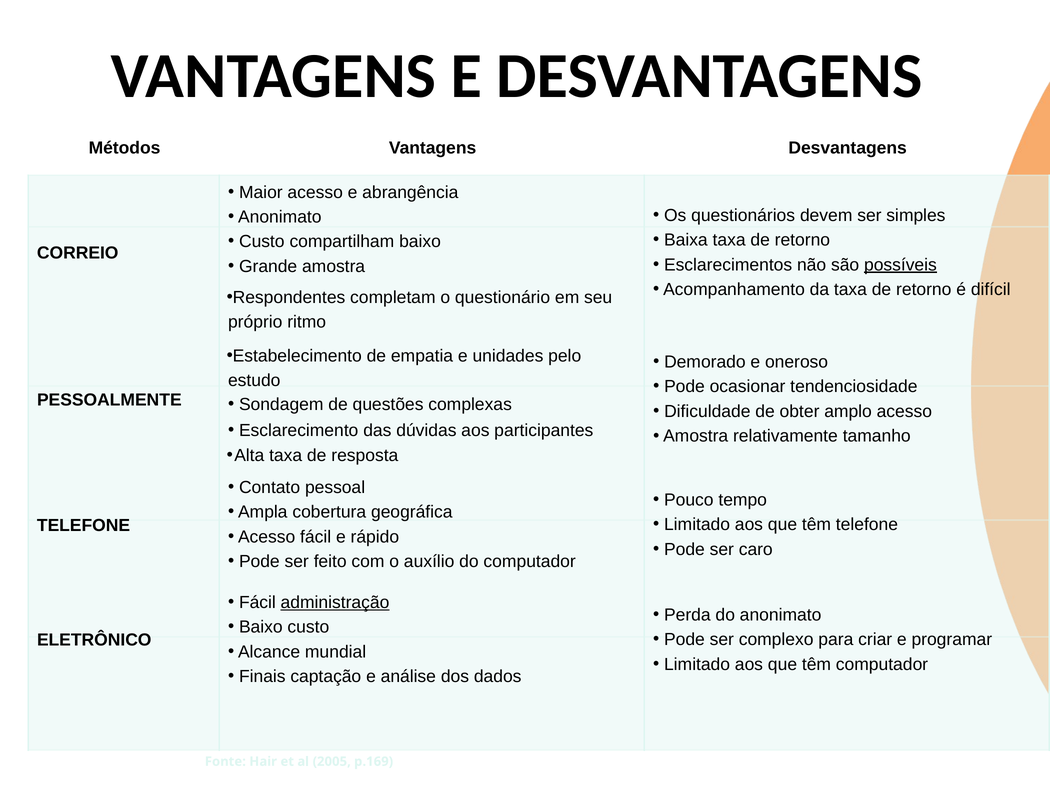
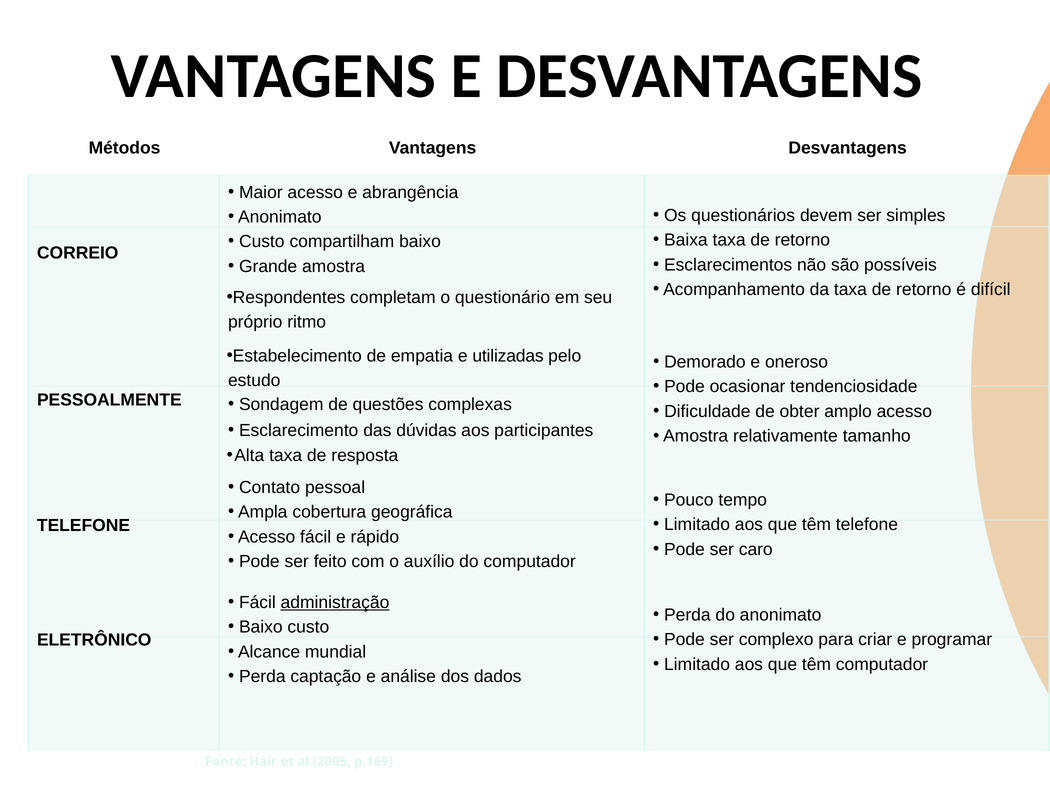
possíveis underline: present -> none (900, 265)
unidades: unidades -> utilizadas (508, 356)
Finais: Finais -> Perda (262, 677)
